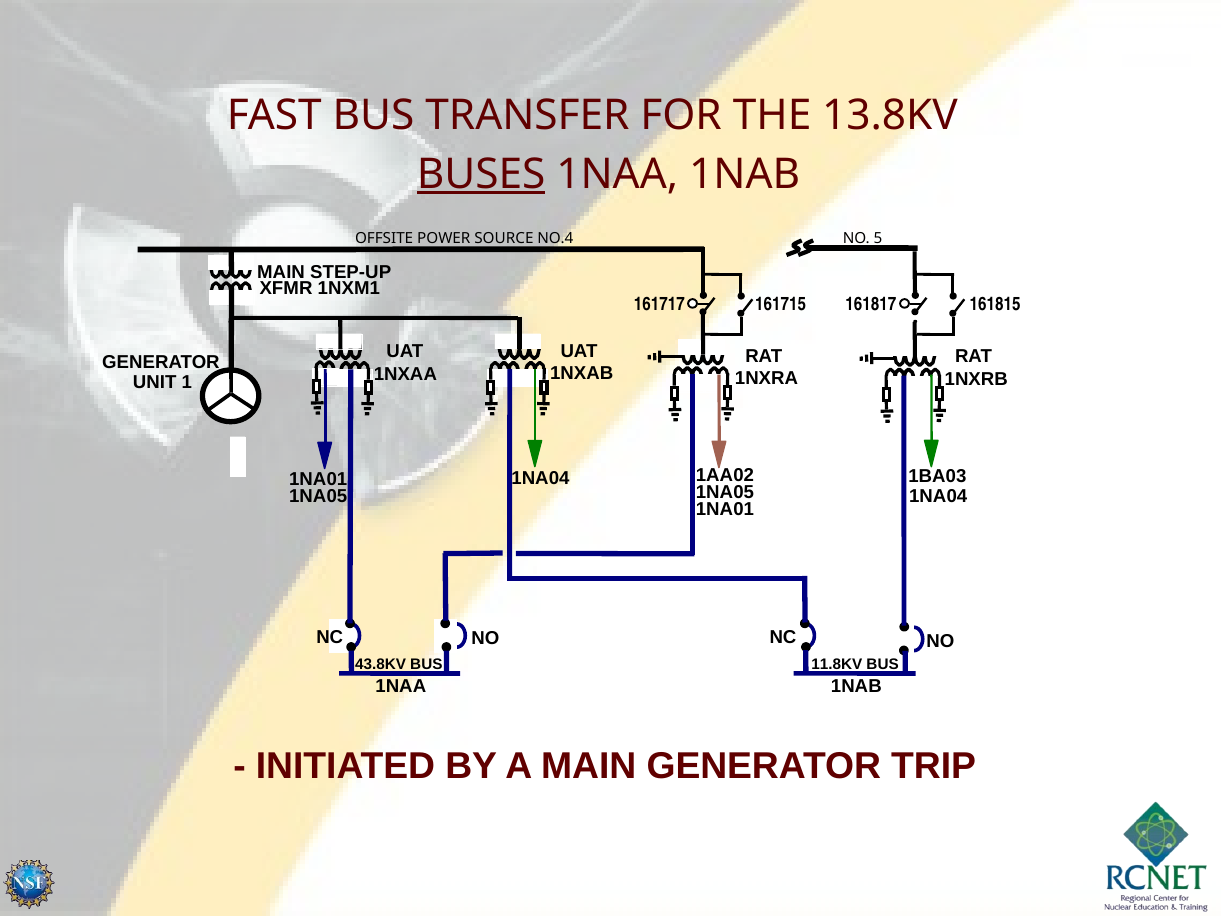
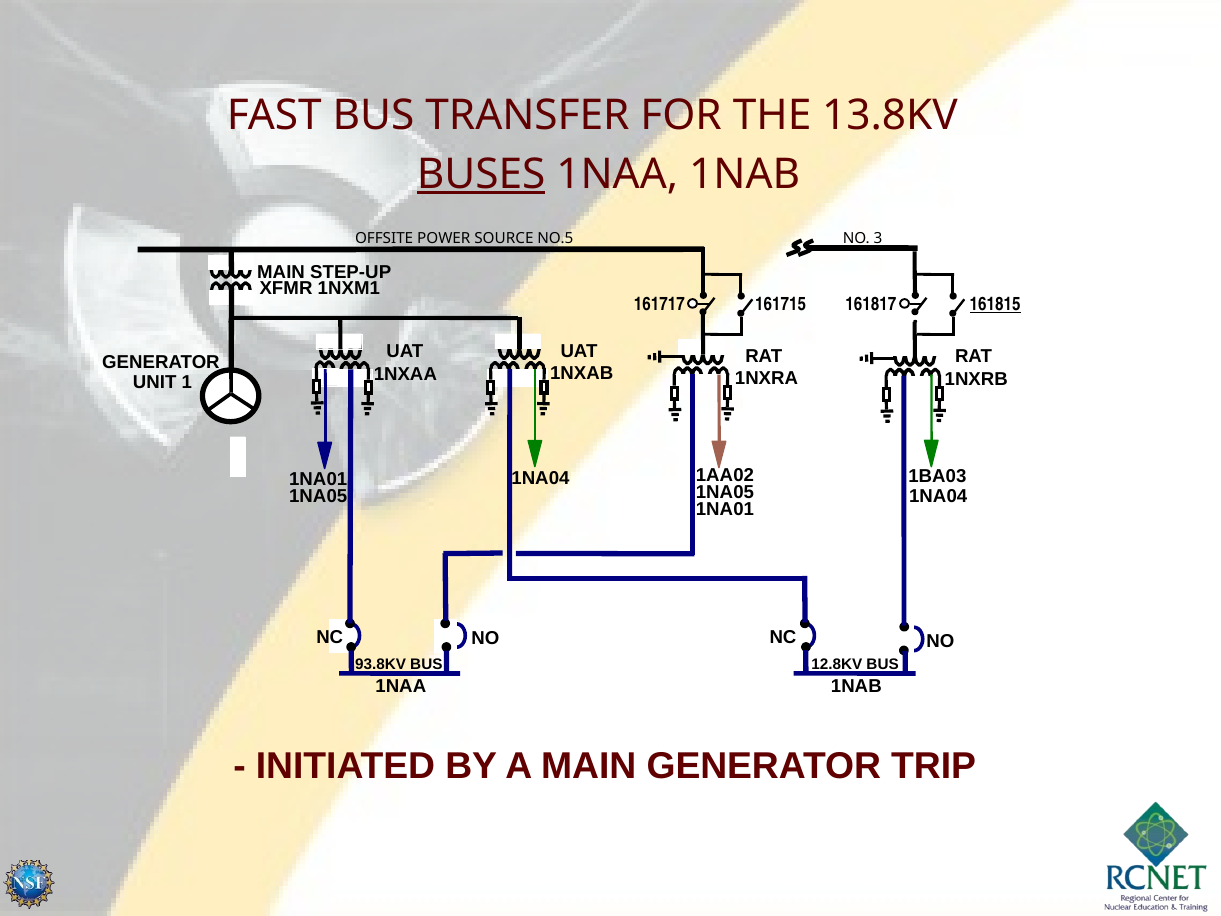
NO.4: NO.4 -> NO.5 (555, 238)
5: 5 -> 3 (878, 238)
161815 underline: none -> present (995, 304)
11.8KV: 11.8KV -> 12.8KV (837, 664)
43.8KV: 43.8KV -> 93.8KV (381, 665)
